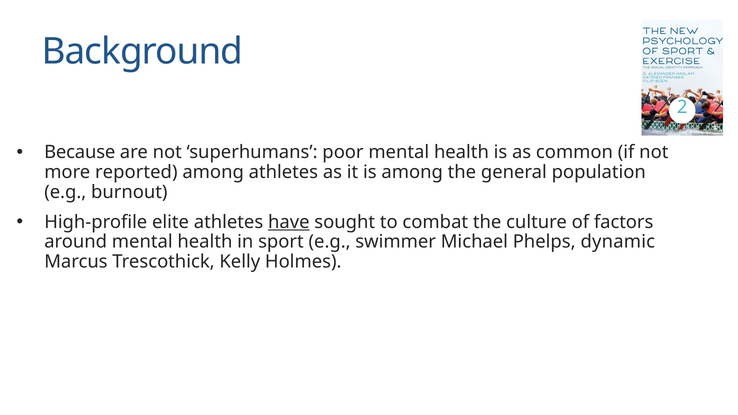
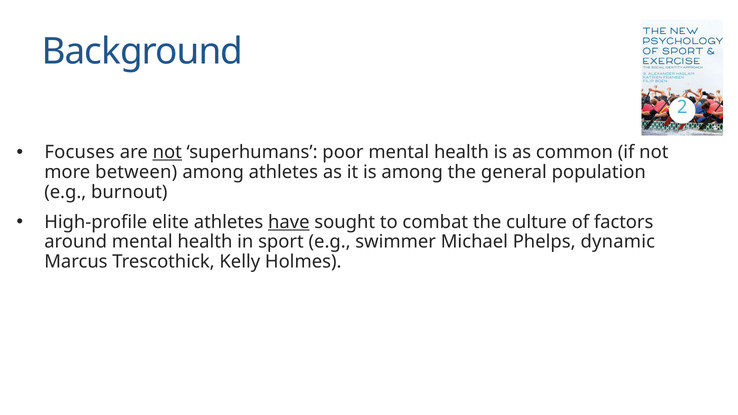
Because: Because -> Focuses (80, 152)
not underline: none -> present (167, 152)
reported: reported -> between (136, 172)
